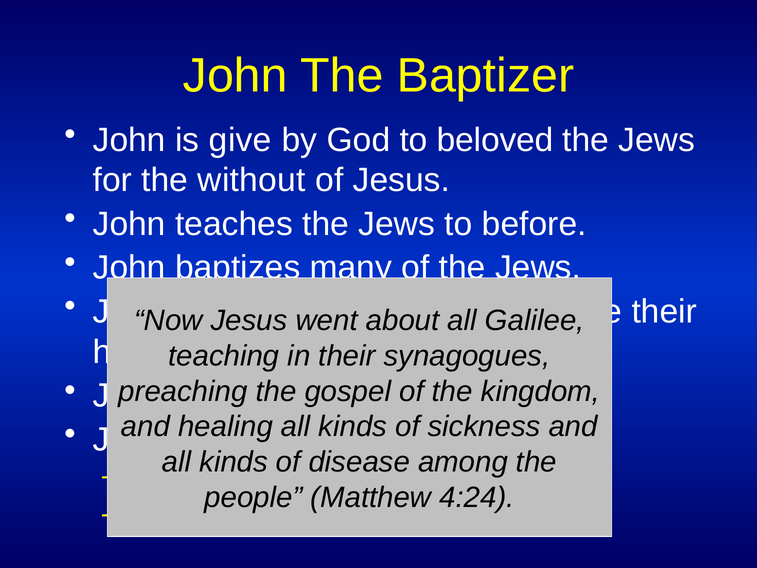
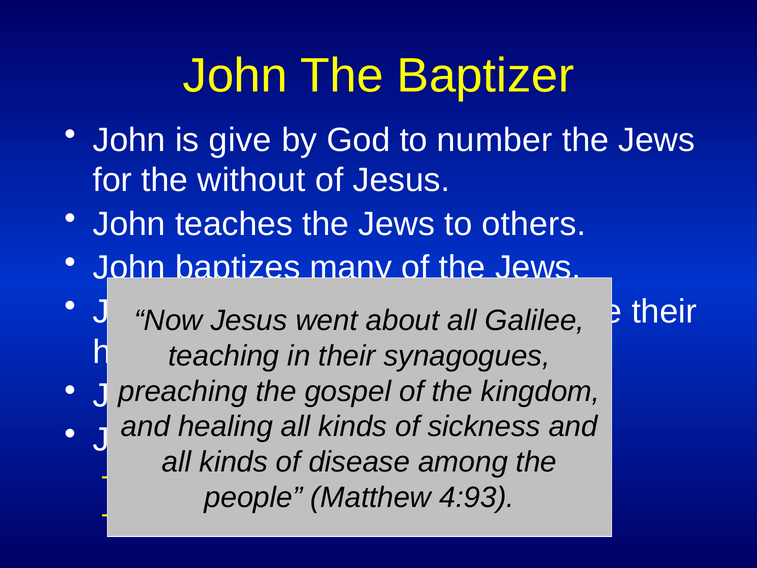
beloved: beloved -> number (495, 140)
before: before -> others (534, 224)
4:24: 4:24 -> 4:93 (477, 497)
